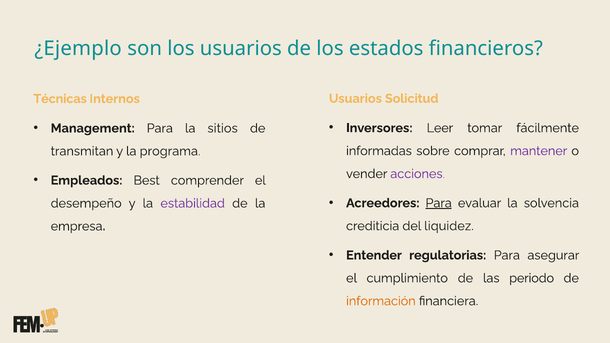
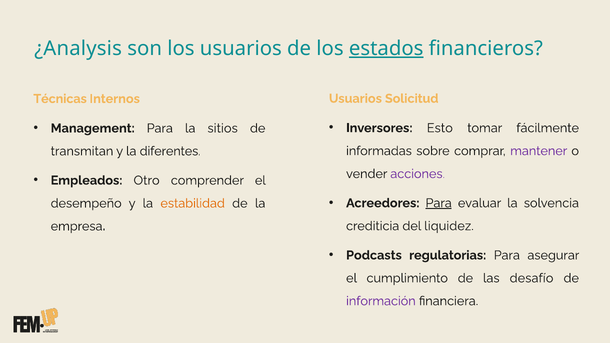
¿Ejemplo: ¿Ejemplo -> ¿Analysis (78, 49)
estados underline: none -> present (386, 49)
Leer: Leer -> Esto (440, 128)
programa: programa -> diferentes (170, 151)
Best: Best -> Otro (147, 180)
estabilidad colour: purple -> orange (193, 203)
Entender: Entender -> Podcasts (374, 255)
periodo: periodo -> desafío (532, 278)
información colour: orange -> purple (381, 301)
